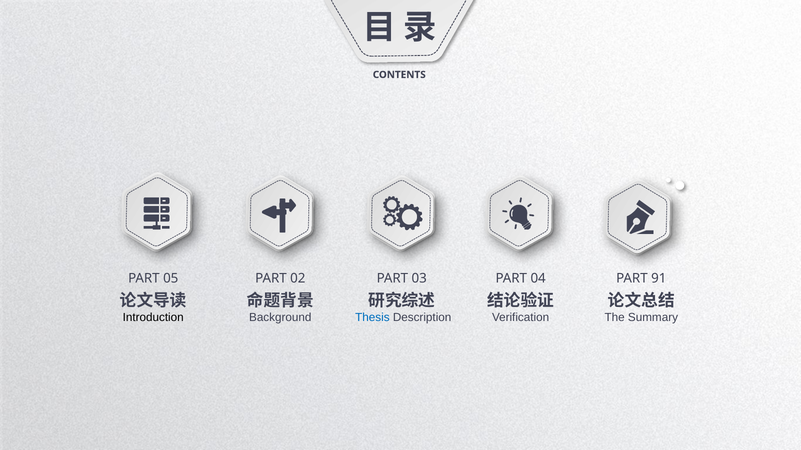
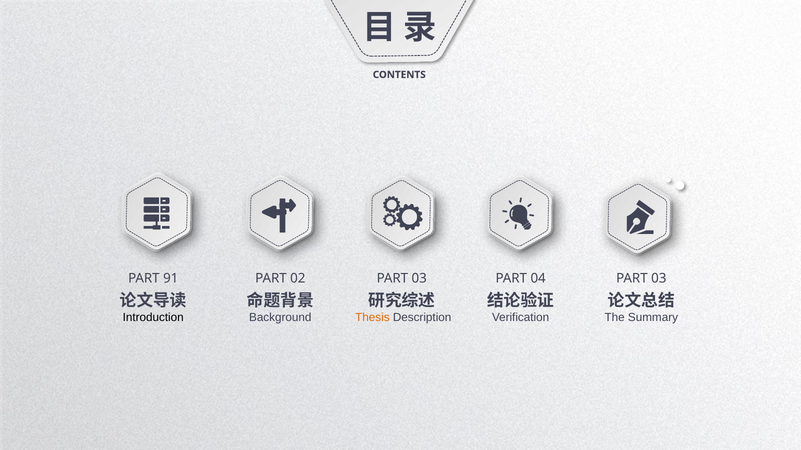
05: 05 -> 91 (171, 279)
91: 91 -> 03 (659, 279)
Thesis colour: blue -> orange (372, 318)
